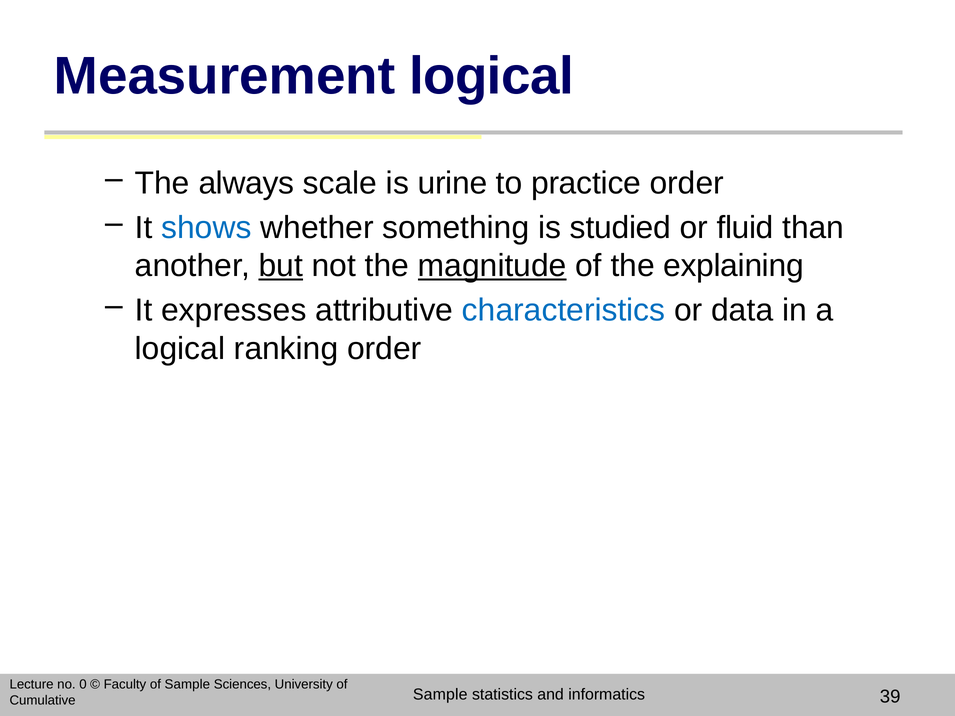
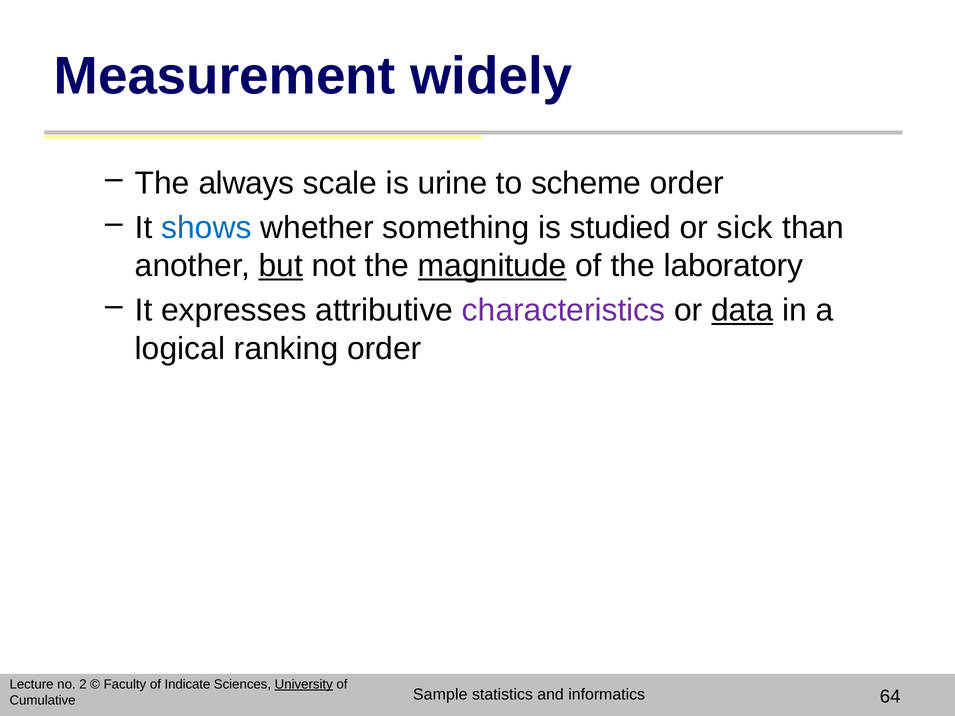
Measurement logical: logical -> widely (491, 76)
practice: practice -> scheme (586, 183)
fluid: fluid -> sick (745, 228)
explaining: explaining -> laboratory (733, 266)
characteristics colour: blue -> purple (564, 311)
data underline: none -> present (742, 311)
0: 0 -> 2 (83, 685)
of Sample: Sample -> Indicate (187, 685)
University underline: none -> present (304, 685)
39: 39 -> 64 (890, 697)
